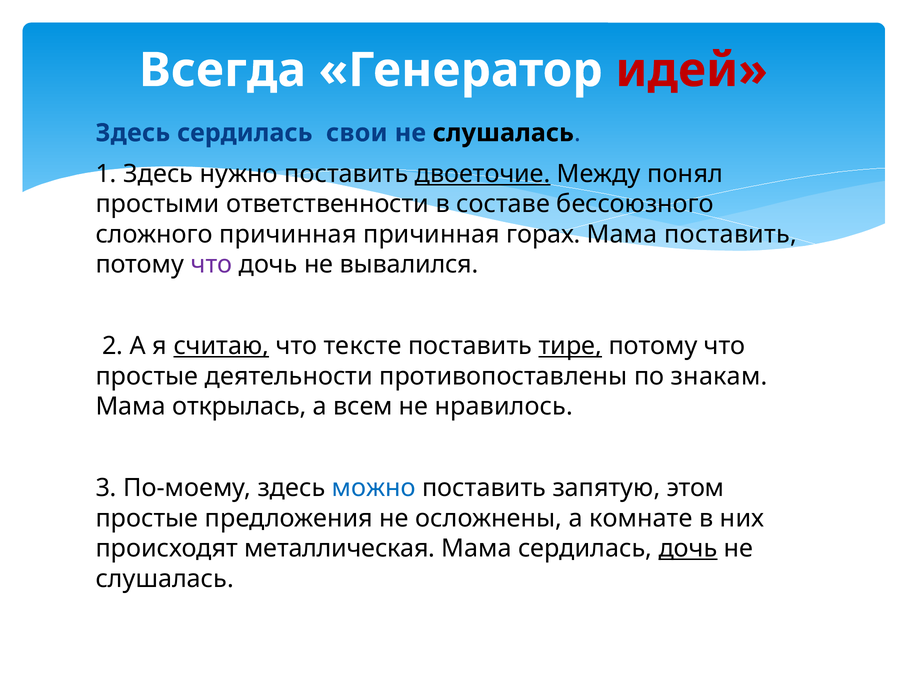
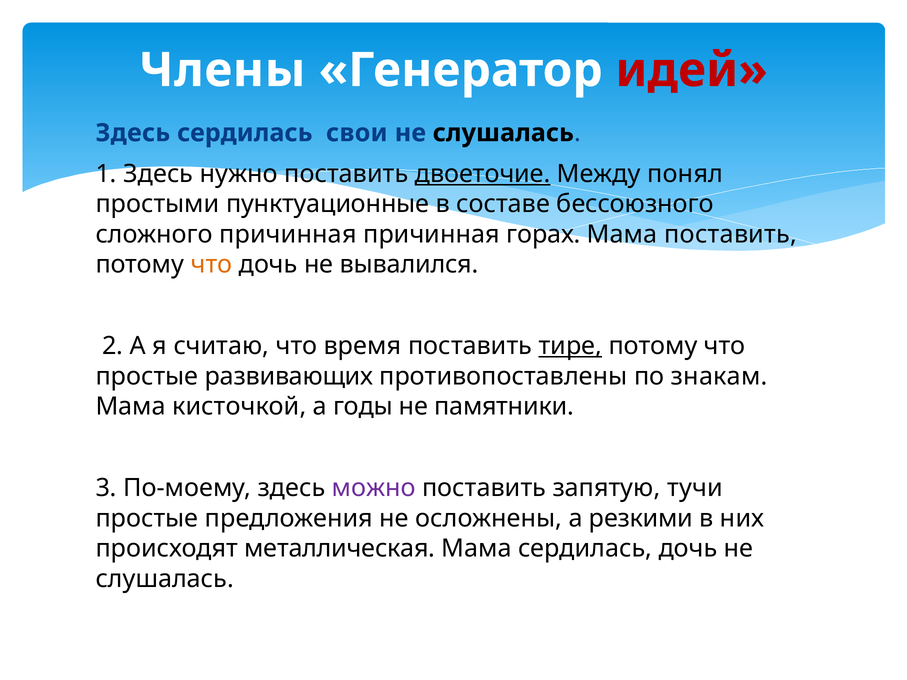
Всегда: Всегда -> Члены (222, 70)
ответственности: ответственности -> пунктуационные (328, 204)
что colour: purple -> orange (211, 265)
считаю underline: present -> none (221, 346)
тексте: тексте -> время (363, 346)
деятельности: деятельности -> развивающих (289, 376)
открылась: открылась -> кисточкой (239, 407)
всем: всем -> годы (363, 407)
нравилось: нравилось -> памятники (504, 407)
можно colour: blue -> purple (374, 488)
этом: этом -> тучи (695, 488)
комнате: комнате -> резкими (641, 519)
дочь underline: present -> none (688, 549)
